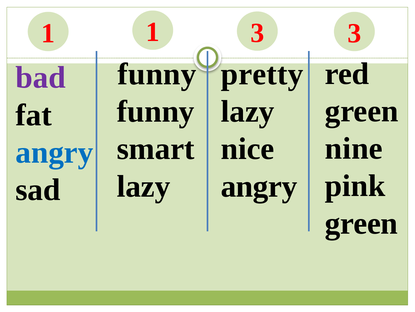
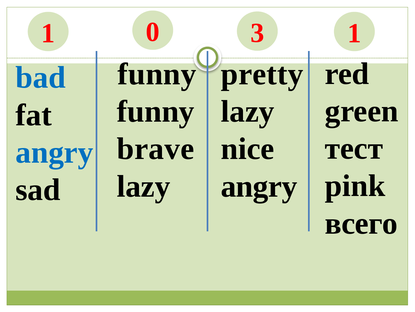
1 1: 1 -> 0 (153, 32)
3 3: 3 -> 1 (354, 33)
bad colour: purple -> blue (41, 77)
nine: nine -> тест (354, 148)
smart: smart -> brave (156, 149)
green: green -> всего (361, 223)
